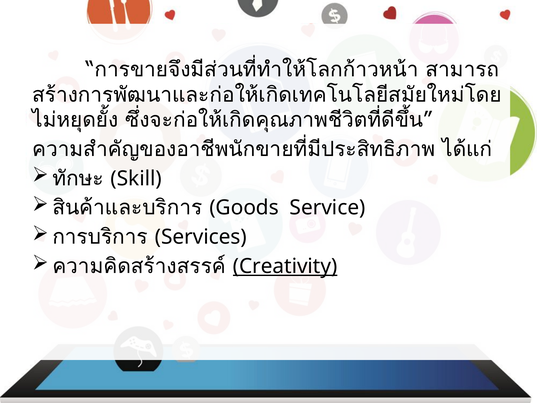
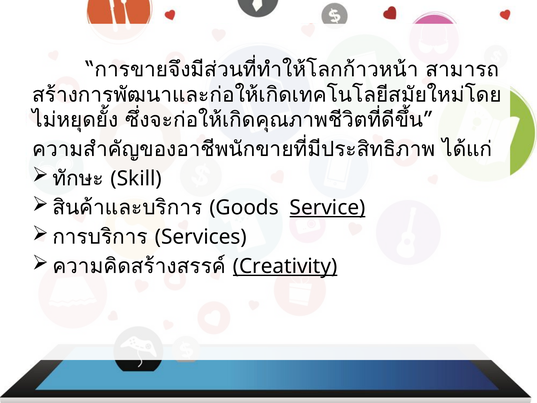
Service underline: none -> present (327, 208)
